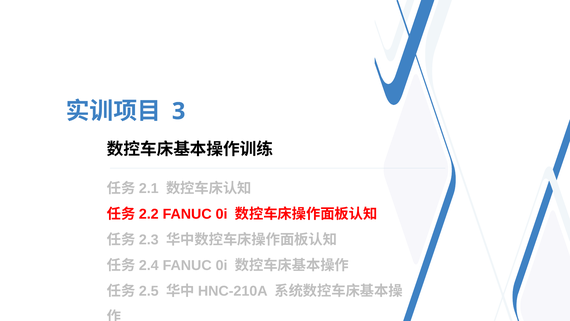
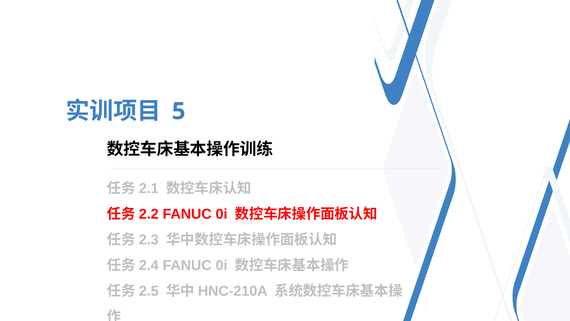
3: 3 -> 5 (179, 111)
